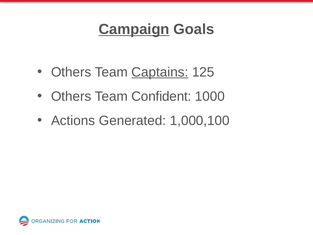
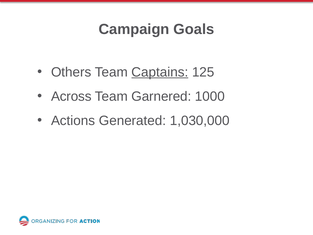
Campaign underline: present -> none (134, 29)
Others: Others -> Across (71, 96)
Confident: Confident -> Garnered (161, 96)
1,000,100: 1,000,100 -> 1,030,000 (200, 120)
